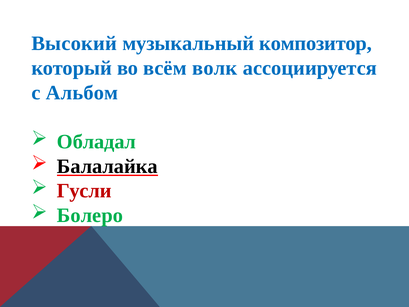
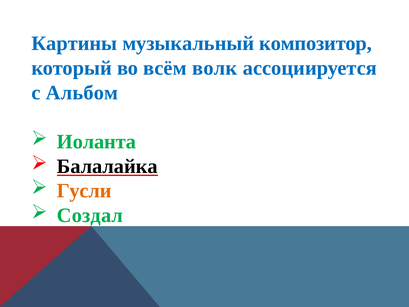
Высокий: Высокий -> Картины (74, 43)
Обладал: Обладал -> Иоланта (96, 142)
Гусли colour: red -> orange (84, 191)
Болеро: Болеро -> Создал (90, 215)
